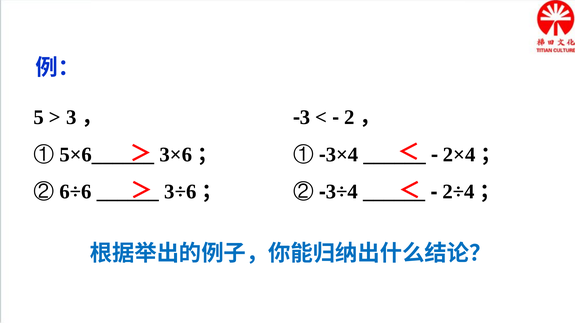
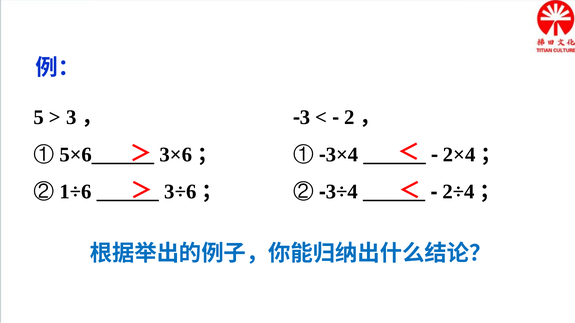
6÷6: 6÷6 -> 1÷6 (75, 192)
